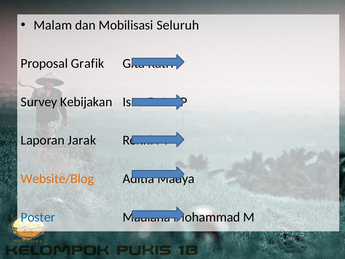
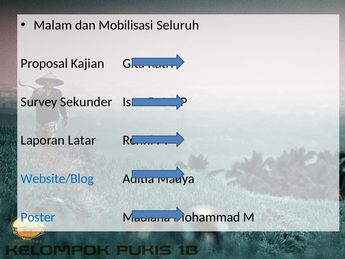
Grafik: Grafik -> Kajian (88, 63)
Kebijakan: Kebijakan -> Sekunder (86, 102)
Jarak: Jarak -> Latar (82, 140)
Website/Blog colour: orange -> blue (57, 179)
